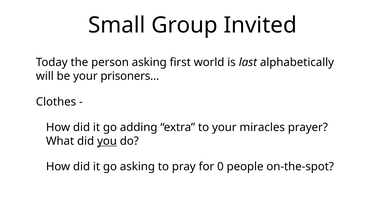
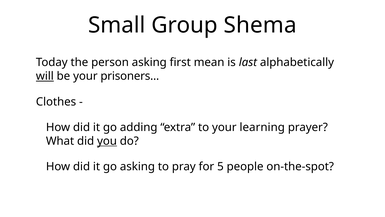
Invited: Invited -> Shema (260, 25)
world: world -> mean (209, 62)
will underline: none -> present (45, 76)
miracles: miracles -> learning (262, 127)
0: 0 -> 5 (220, 166)
